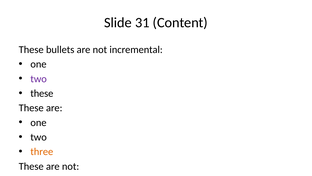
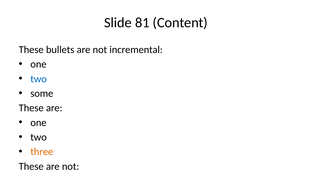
31: 31 -> 81 (142, 23)
two colour: purple -> blue (39, 79)
these: these -> some (42, 93)
